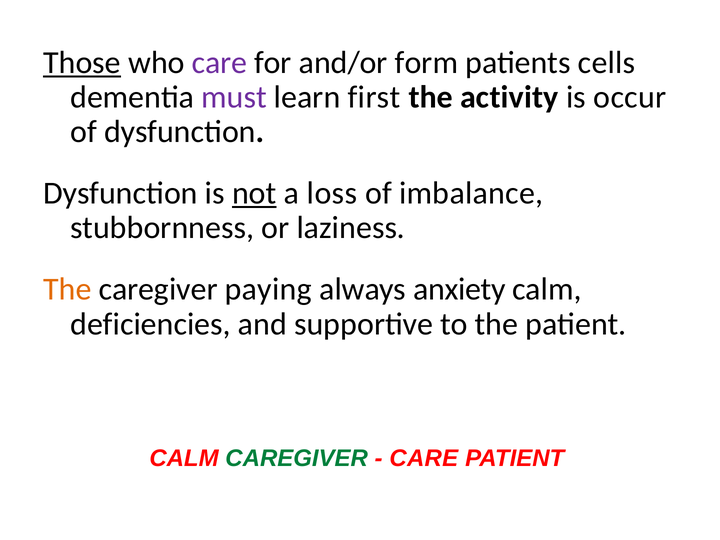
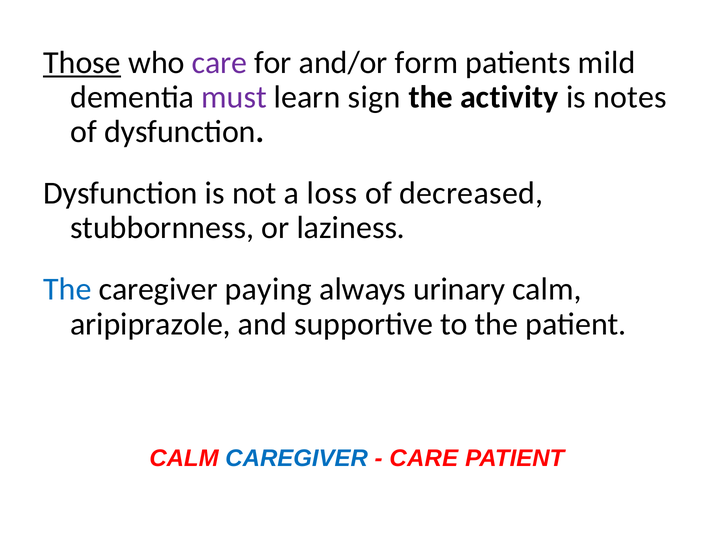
cells: cells -> mild (607, 63)
first: first -> sign (374, 97)
occur: occur -> notes (630, 97)
not underline: present -> none (254, 193)
imbalance: imbalance -> decreased (471, 193)
The colour: orange -> blue (67, 289)
anxiety: anxiety -> urinary (459, 289)
deficiencies: deficiencies -> aripiprazole (151, 324)
CAREGIVER colour: green -> blue (297, 458)
